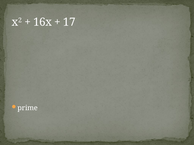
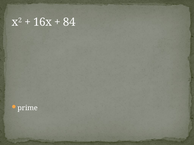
17: 17 -> 84 (69, 22)
